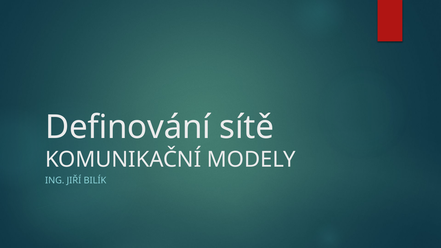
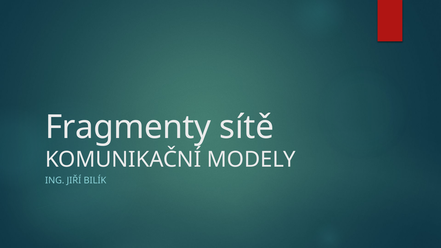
Definování: Definování -> Fragmenty (128, 127)
